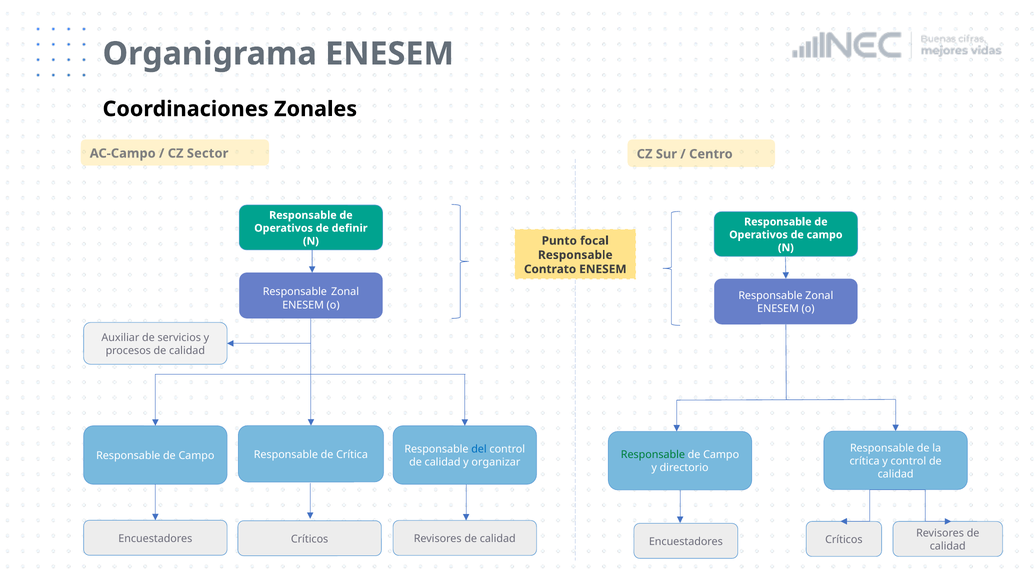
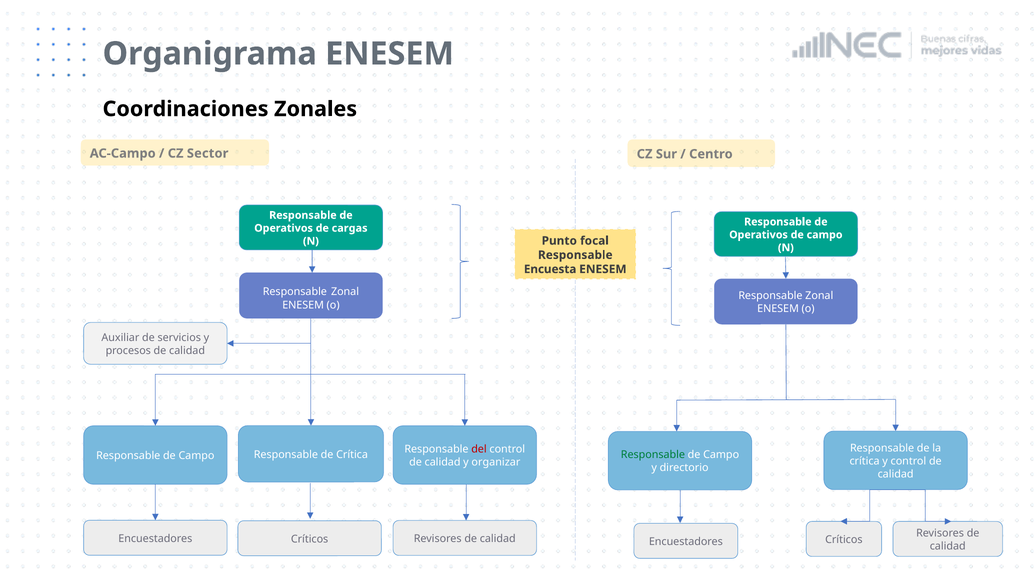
definir: definir -> cargas (350, 228)
Contrato: Contrato -> Encuesta (550, 269)
del colour: blue -> red (479, 450)
